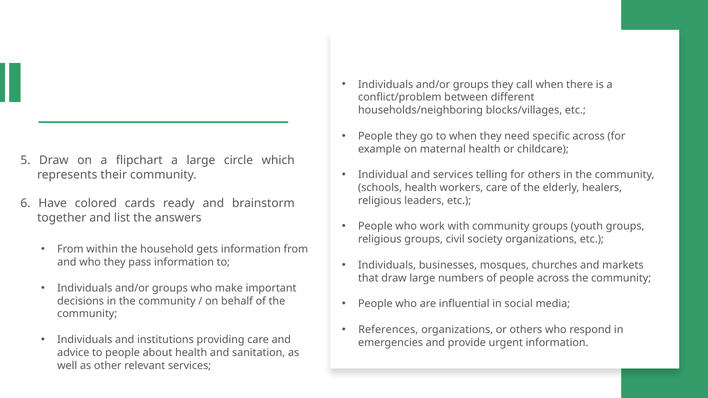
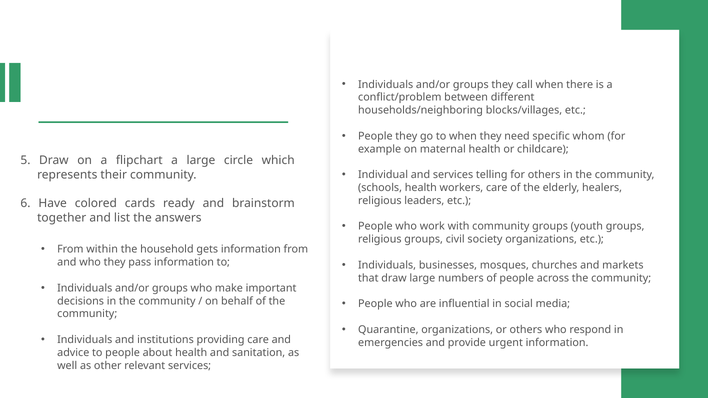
specific across: across -> whom (589, 136)
References: References -> Quarantine (388, 330)
